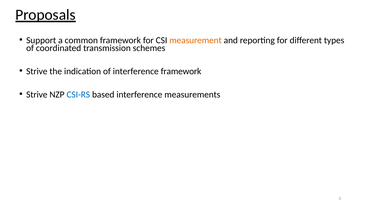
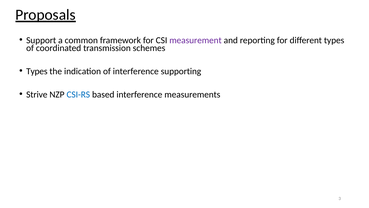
measurement colour: orange -> purple (195, 40)
Strive: Strive -> Types (37, 71)
interference framework: framework -> supporting (181, 71)
